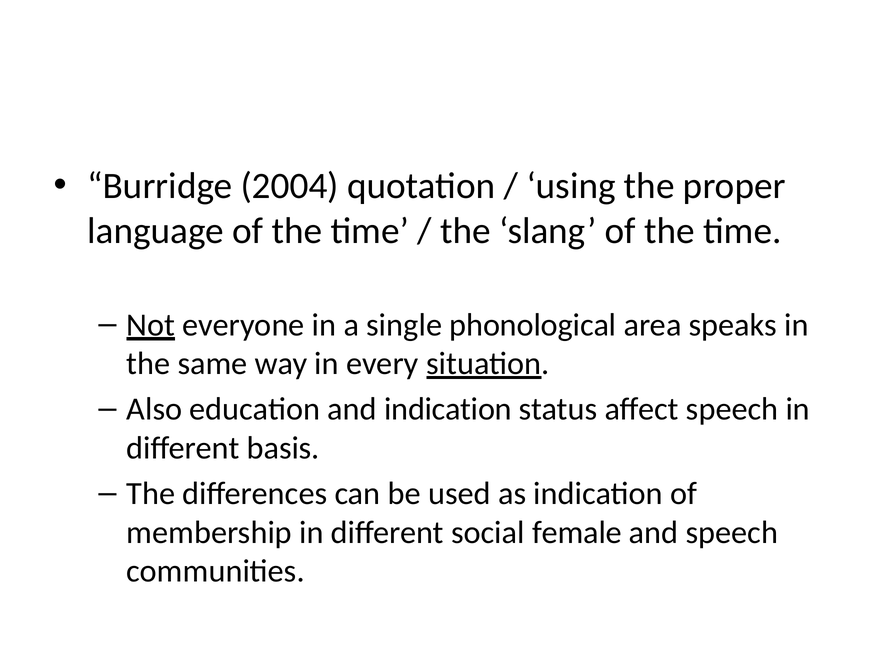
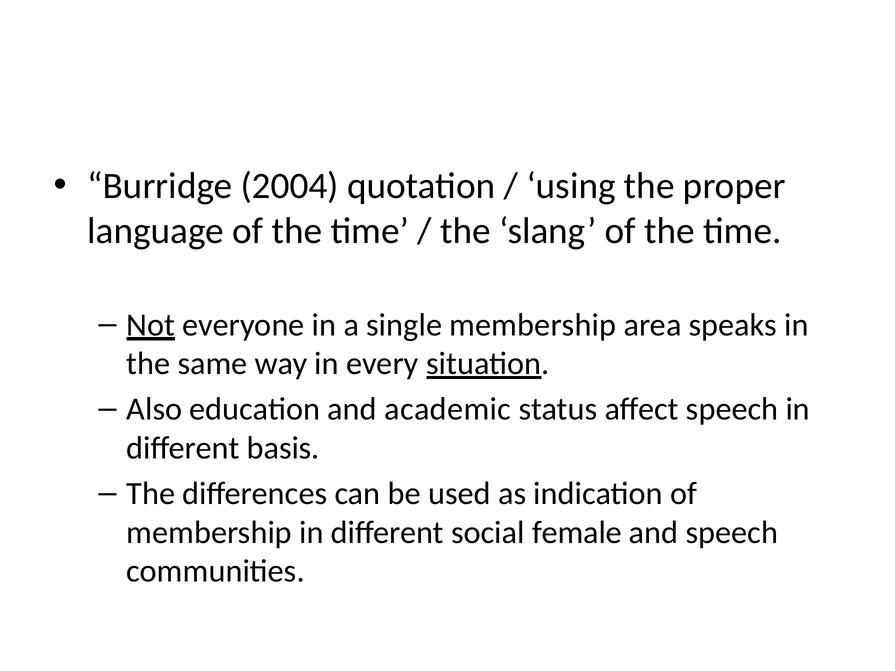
single phonological: phonological -> membership (533, 325)
and indication: indication -> academic (448, 409)
